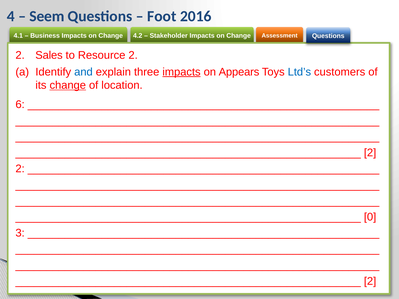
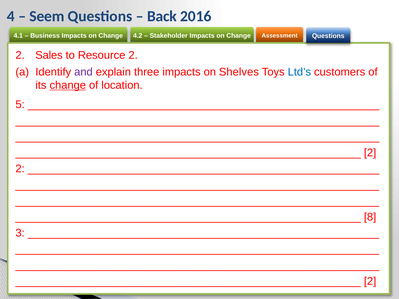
Foot: Foot -> Back (162, 16)
and colour: blue -> purple (83, 72)
impacts underline: present -> none (181, 72)
Appears: Appears -> Shelves (239, 72)
6: 6 -> 5 (20, 105)
0: 0 -> 8 (370, 217)
